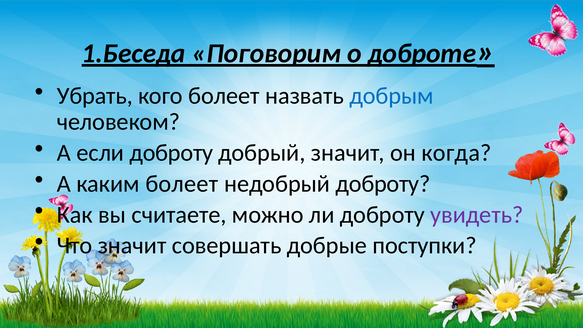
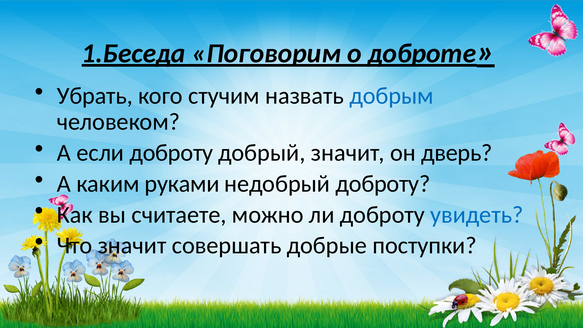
кого болеет: болеет -> стучим (224, 96)
когда: когда -> дверь (457, 153)
каким болеет: болеет -> руками (182, 184)
увидеть colour: purple -> blue (477, 215)
